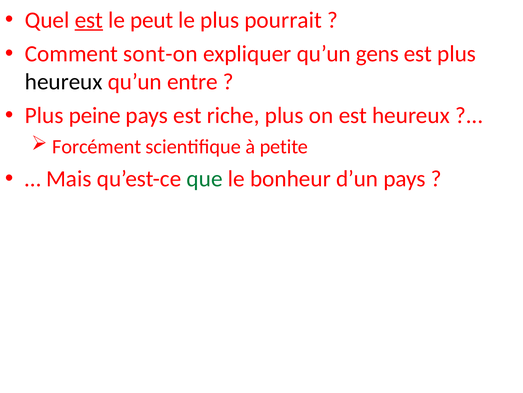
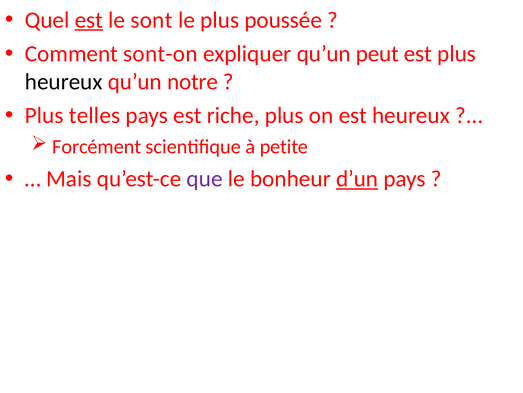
peut: peut -> sont (151, 20)
pourrait: pourrait -> poussée (283, 20)
gens: gens -> peut (377, 54)
entre: entre -> notre (193, 82)
peine: peine -> telles (94, 115)
que colour: green -> purple (205, 179)
d’un underline: none -> present (357, 179)
